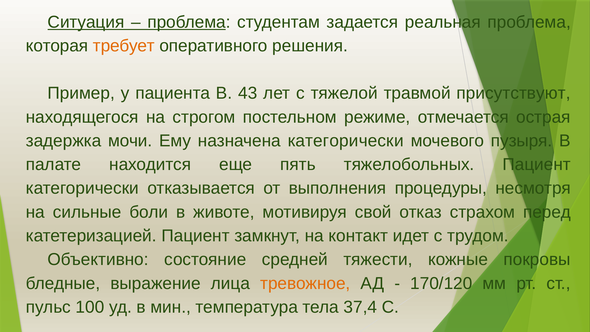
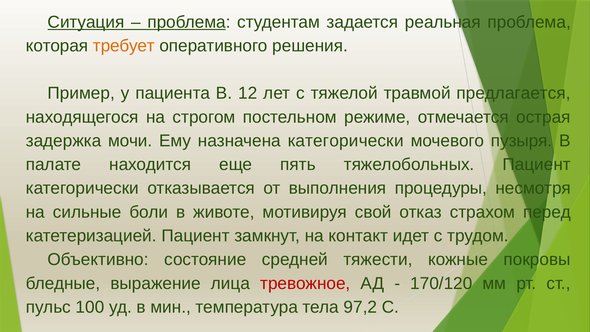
43: 43 -> 12 (248, 93)
присутствуют: присутствуют -> предлагается (514, 93)
тревожное colour: orange -> red (305, 283)
37,4: 37,4 -> 97,2 (360, 307)
